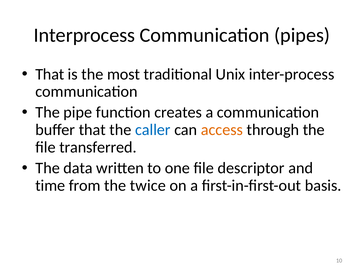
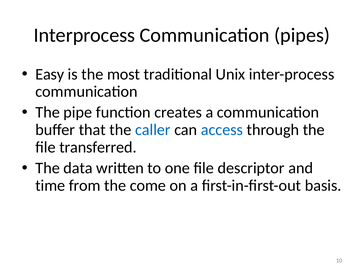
That: That -> Easy (50, 74)
access colour: orange -> blue (222, 130)
twice: twice -> come (148, 186)
